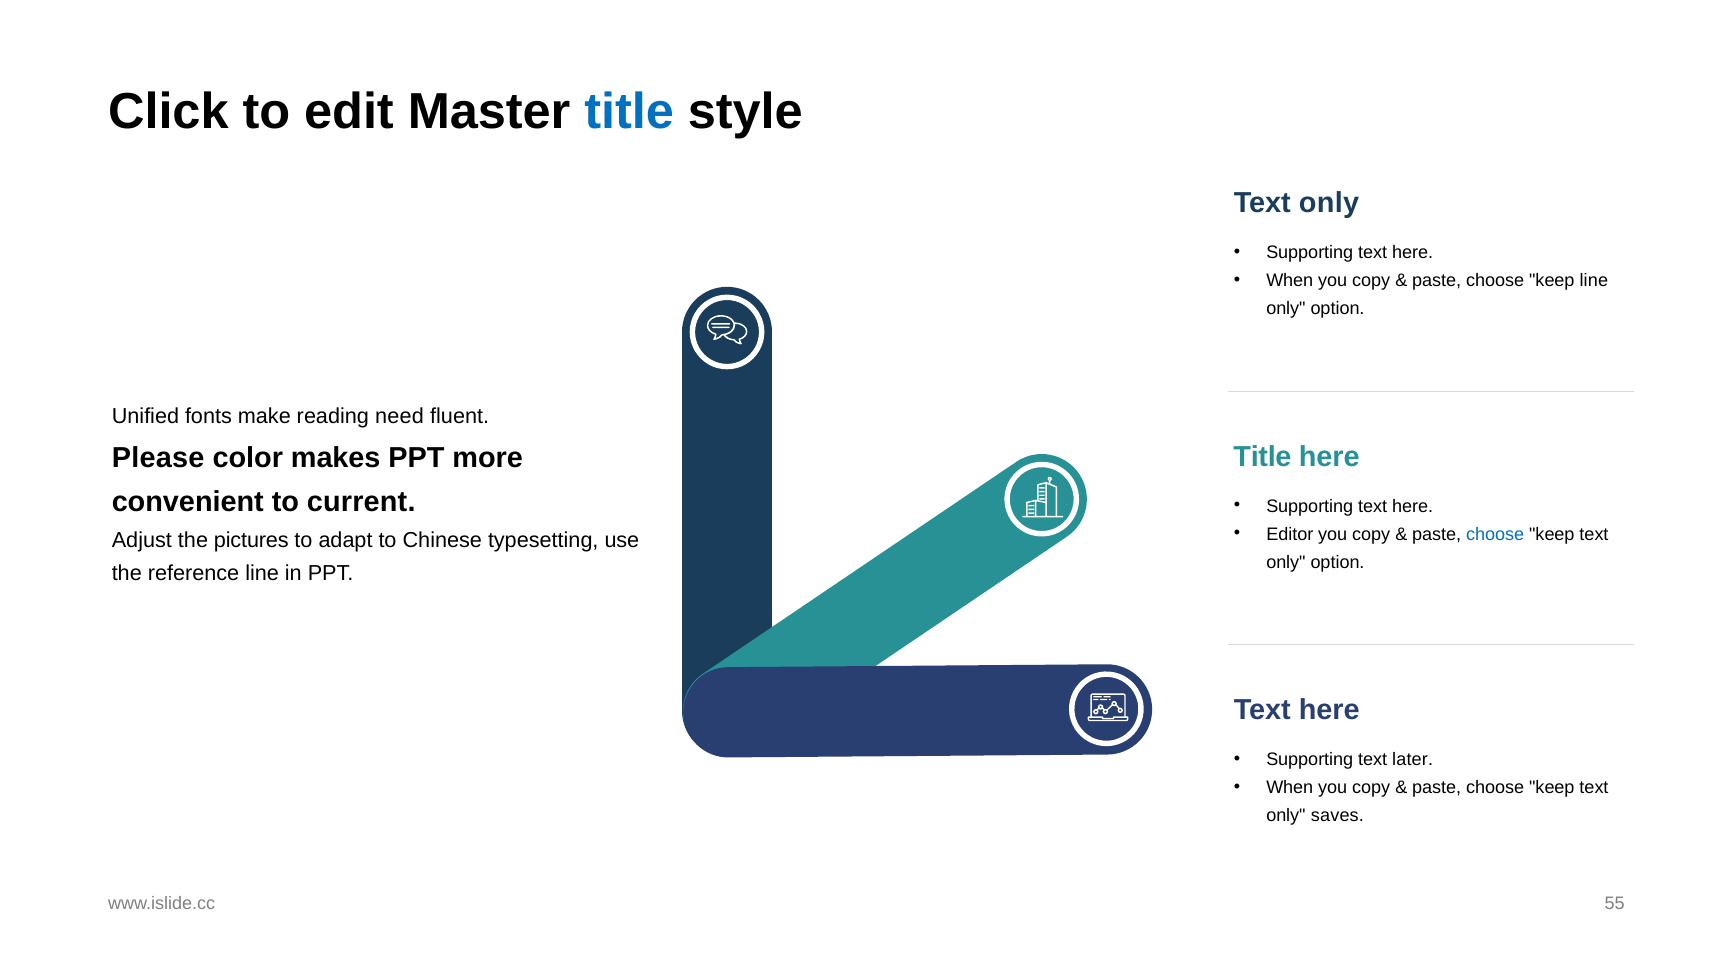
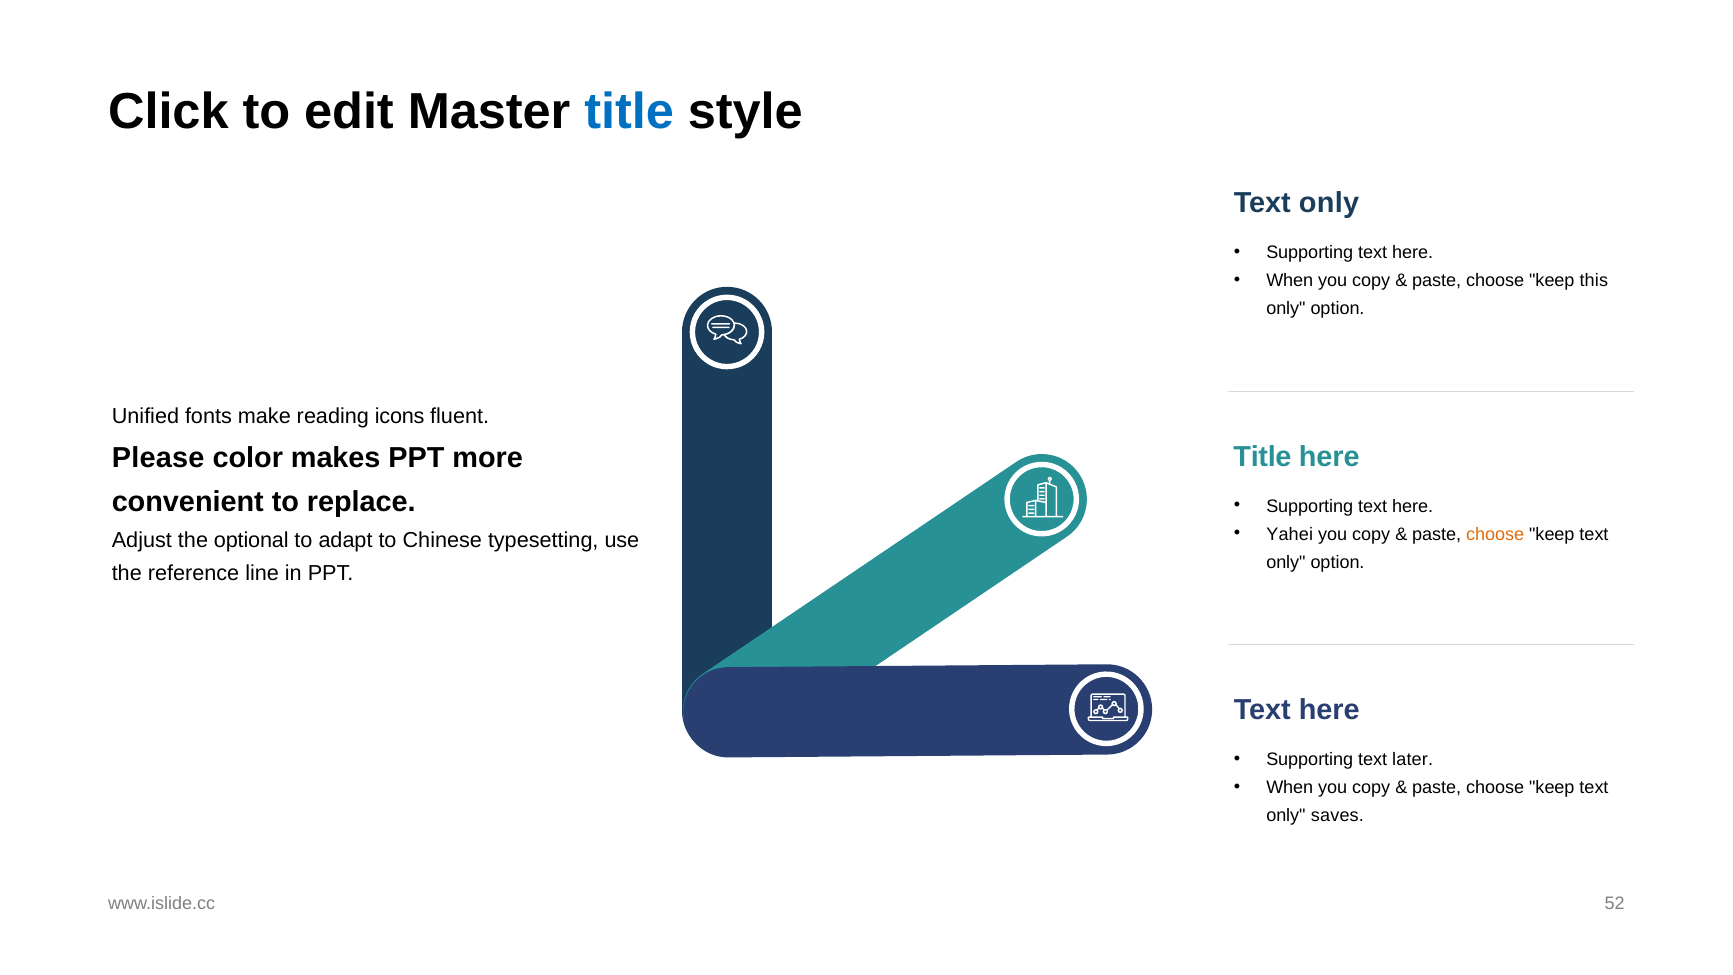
keep line: line -> this (1594, 281)
need: need -> icons (400, 416)
current: current -> replace (361, 502)
Editor: Editor -> Yahei (1290, 534)
choose colour: blue -> orange (1495, 534)
pictures: pictures -> optional (251, 540)
55: 55 -> 52 (1615, 903)
